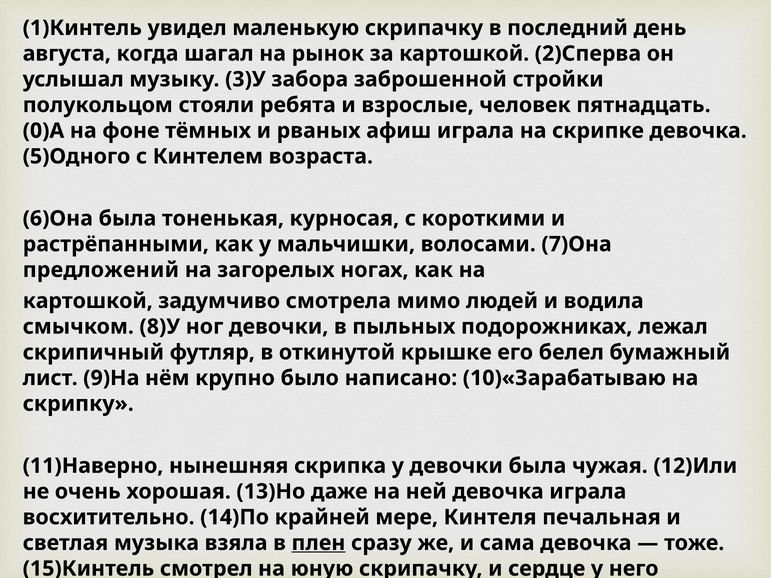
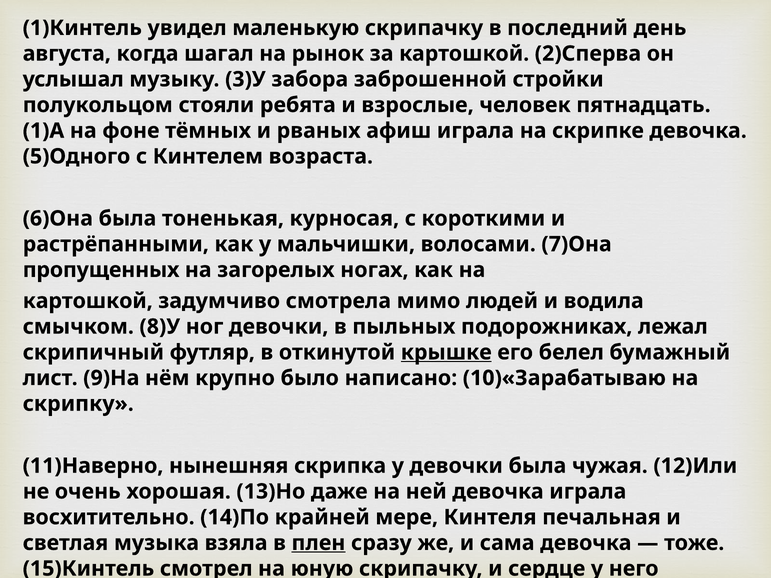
0)А: 0)А -> 1)А (43, 131)
предложений: предложений -> пропущенных (101, 270)
крышке underline: none -> present (446, 352)
